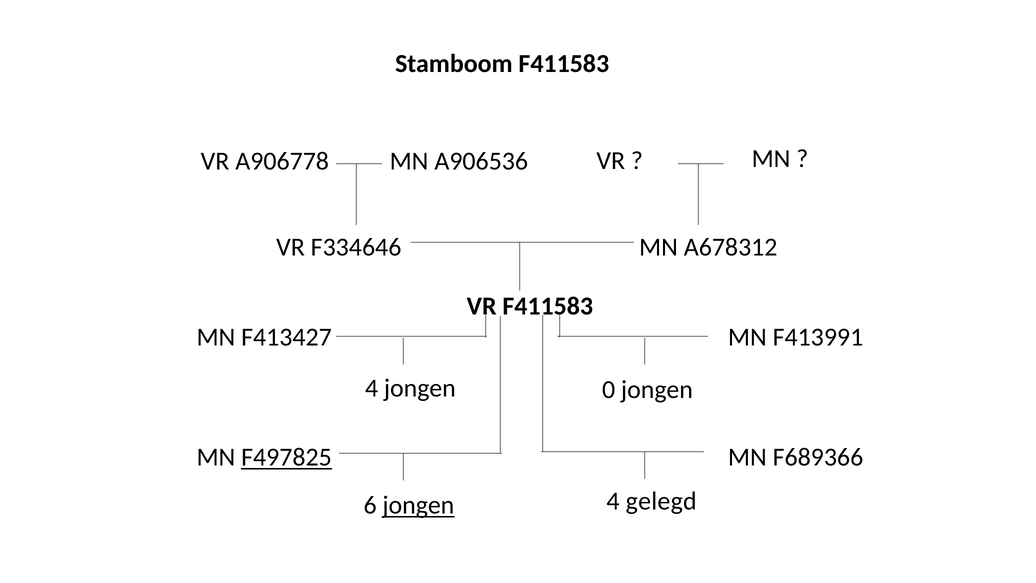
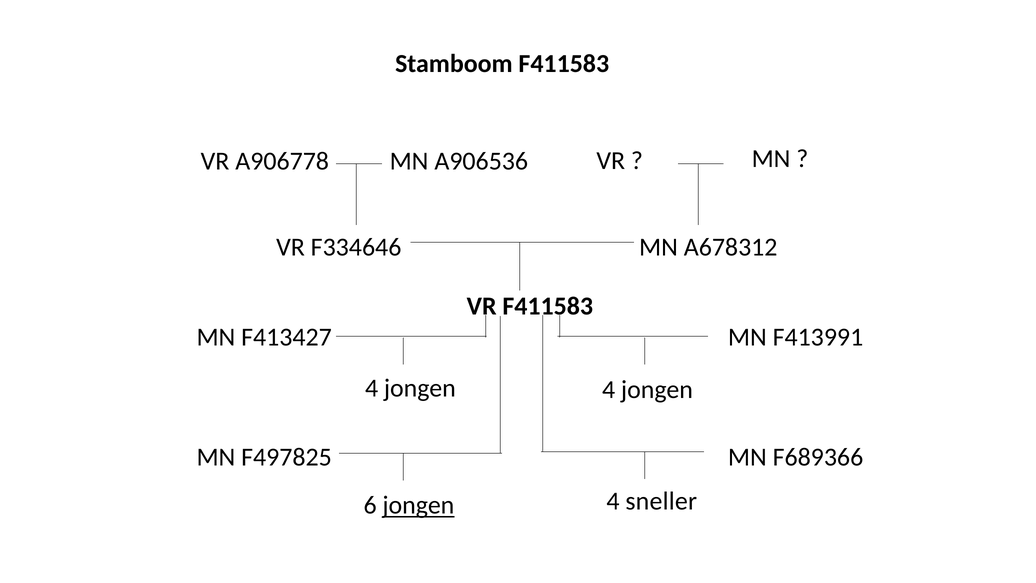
0: 0 -> 4 (609, 390)
F497825 underline: present -> none (287, 457)
gelegd: gelegd -> sneller (661, 501)
